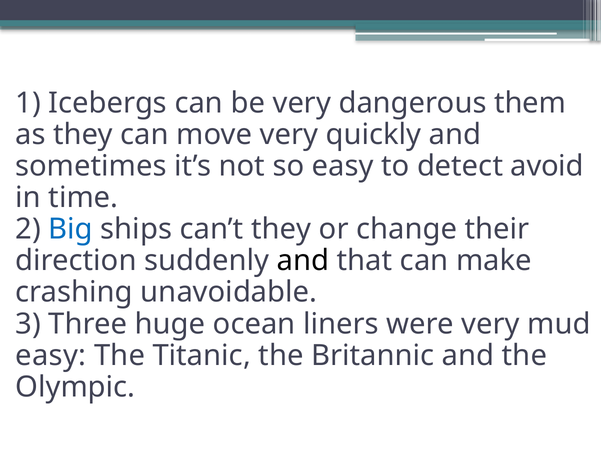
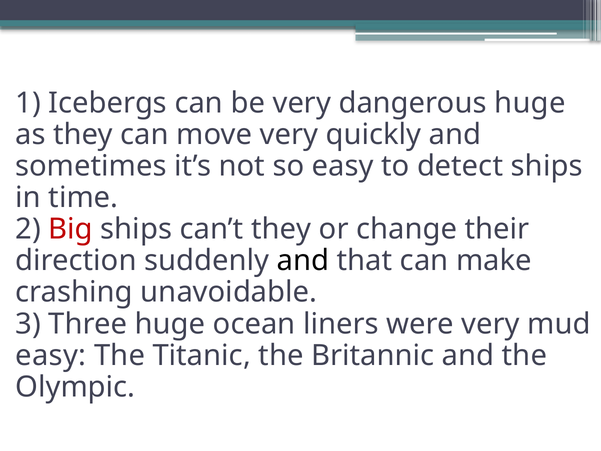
dangerous them: them -> huge (530, 103)
detect avoid: avoid -> ships (547, 166)
Big colour: blue -> red (71, 229)
